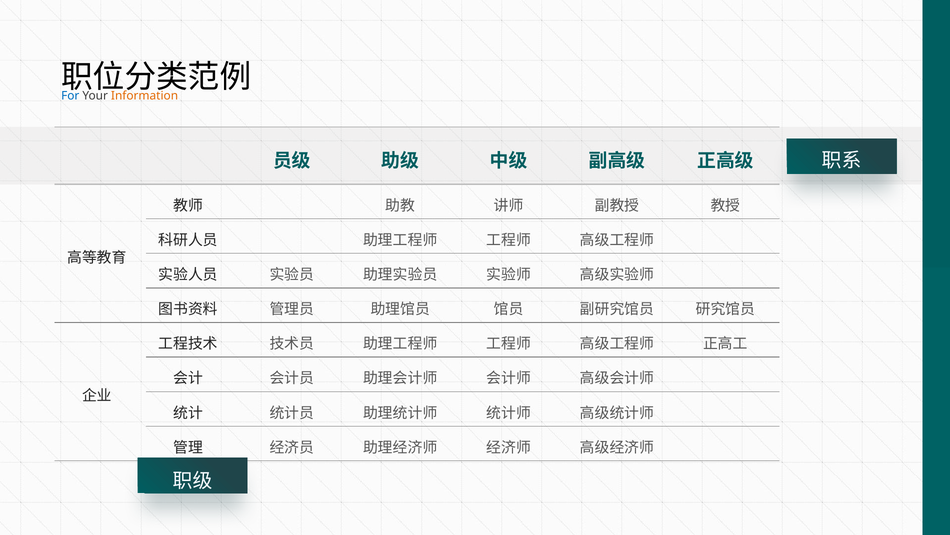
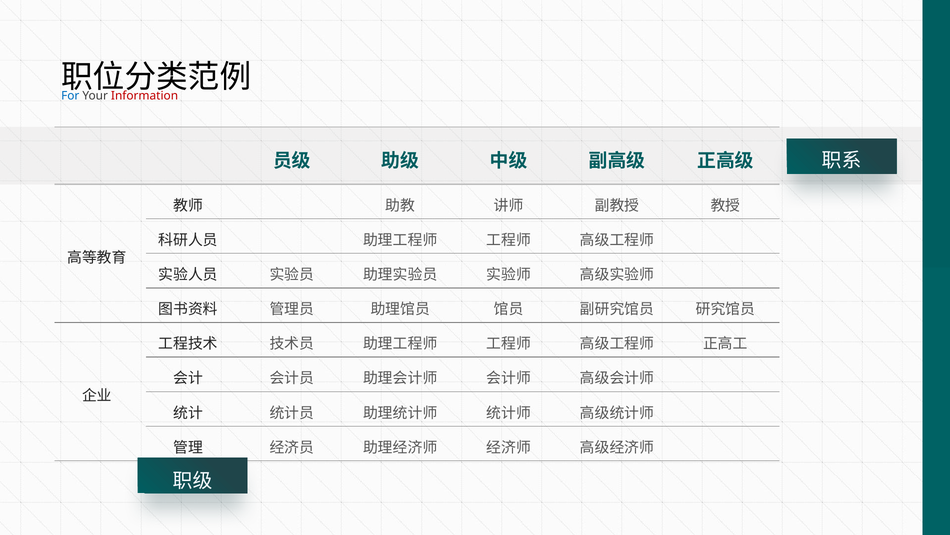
Information colour: orange -> red (145, 96)
